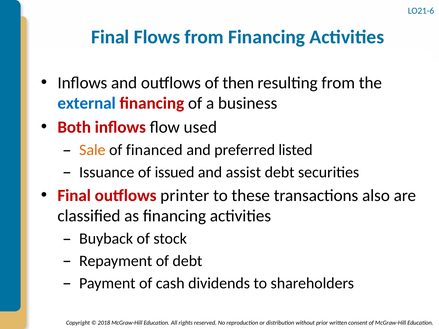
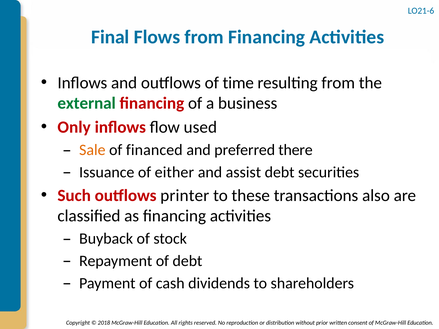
then: then -> time (238, 83)
external colour: blue -> green (87, 103)
Both: Both -> Only (74, 127)
listed: listed -> there (296, 150)
issued: issued -> either (174, 172)
Final: Final -> Such (74, 196)
